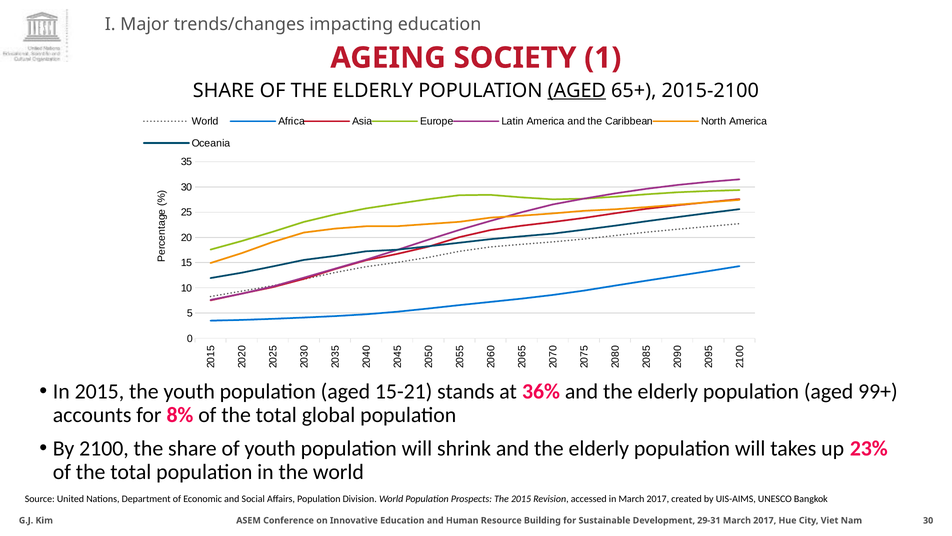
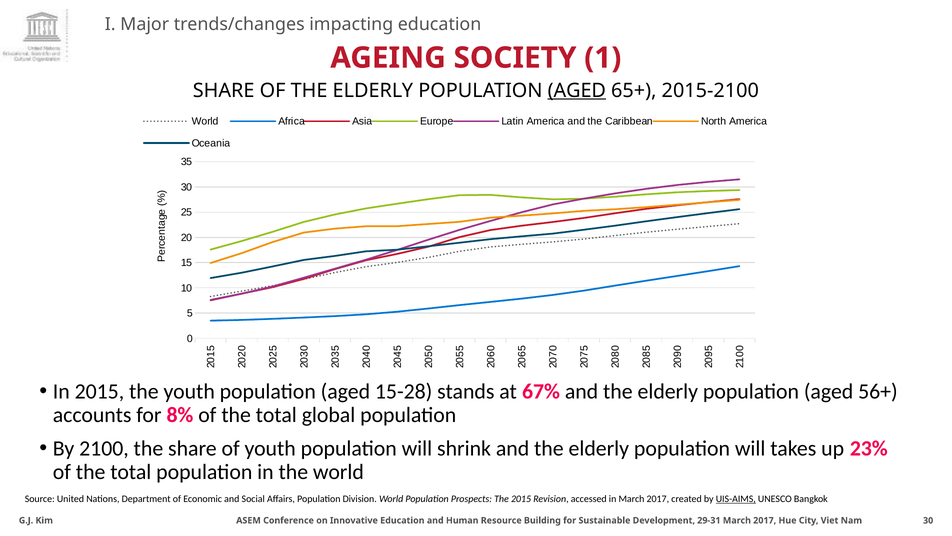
15-21: 15-21 -> 15-28 (404, 391)
36%: 36% -> 67% (541, 391)
99+: 99+ -> 56+ (878, 391)
UIS-AIMS underline: none -> present (736, 498)
